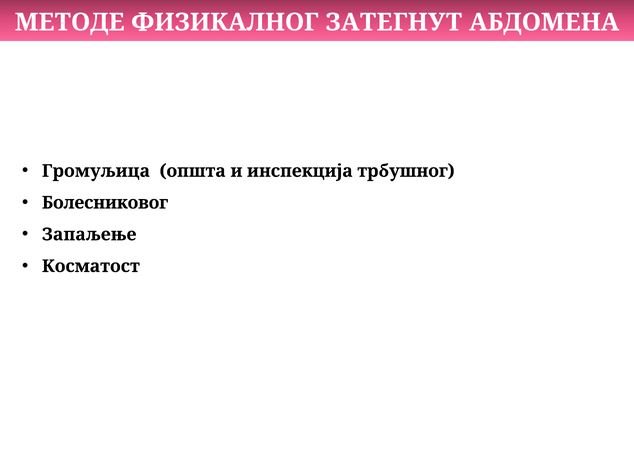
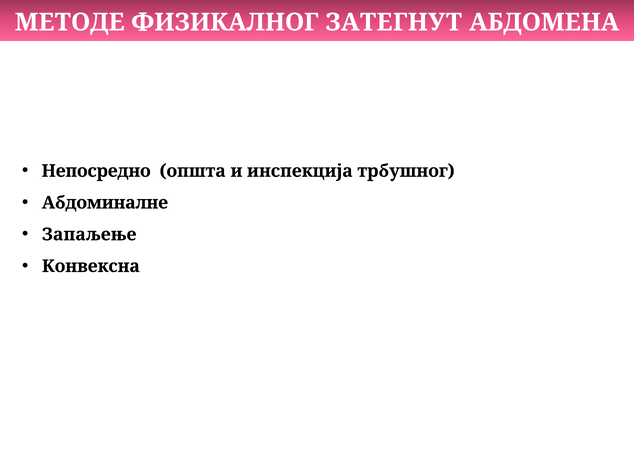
Громуљица: Громуљица -> Непосредно (96, 171)
Болесниковог: Болесниковог -> Абдоминалне (105, 203)
Косматост: Косматост -> Конвексна (91, 266)
